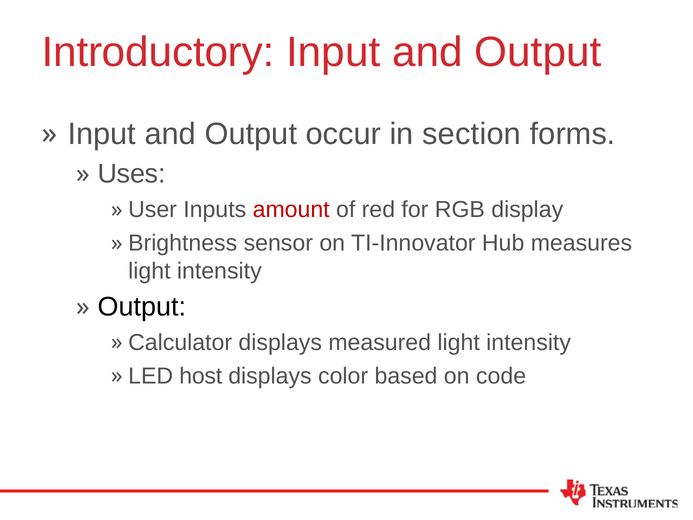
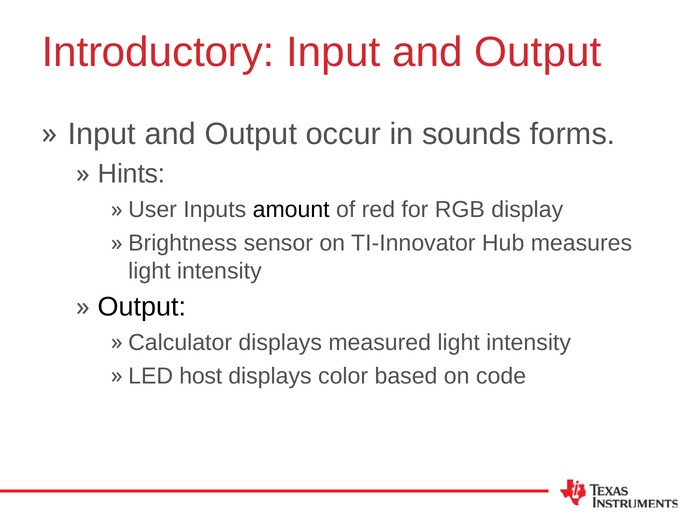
section: section -> sounds (472, 134)
Uses: Uses -> Hints (132, 174)
amount colour: red -> black (291, 210)
